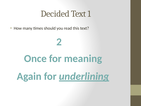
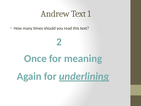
Decided: Decided -> Andrew (55, 14)
